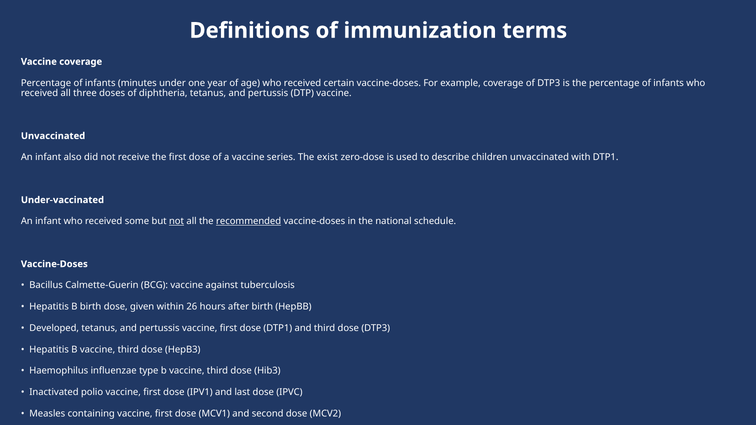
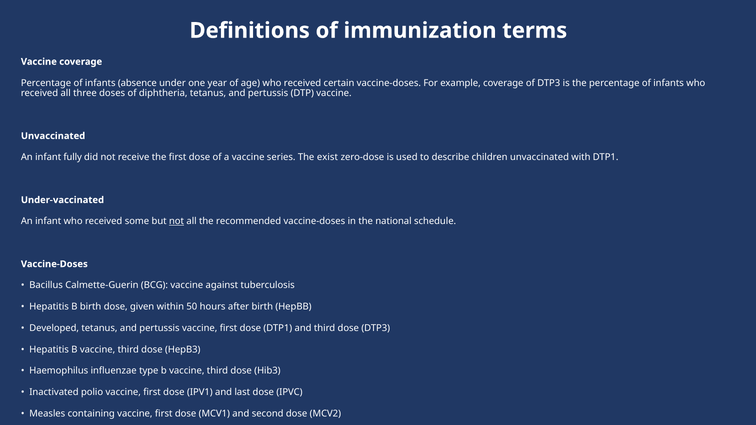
minutes: minutes -> absence (137, 83)
also: also -> fully (73, 157)
recommended underline: present -> none (249, 221)
26: 26 -> 50 (192, 307)
